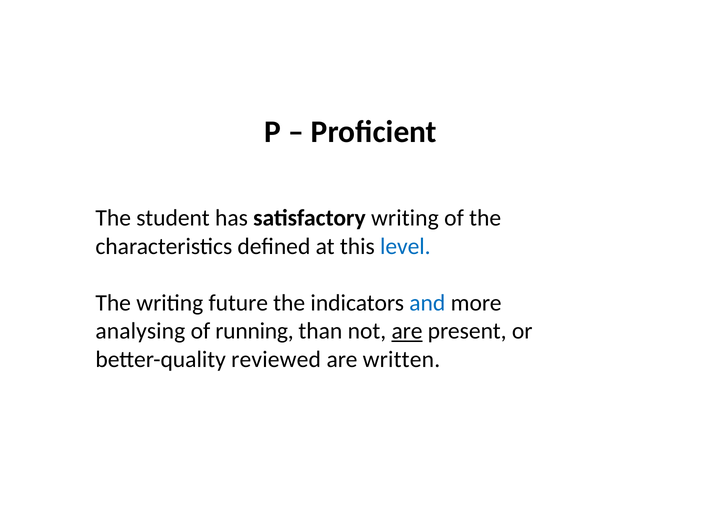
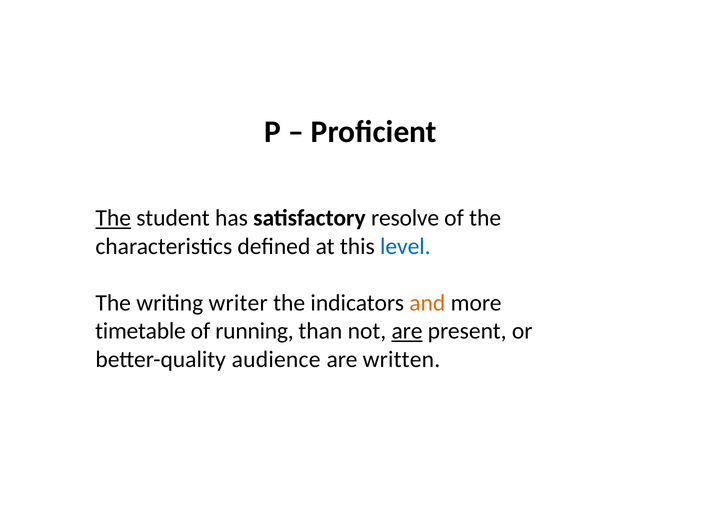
The underline: none -> present (113, 218)
satisfactory writing: writing -> resolve (405, 218)
future: future -> writer (238, 303)
and colour: blue -> orange (427, 303)
analysing: analysing -> timetable (141, 331)
reviewed: reviewed -> audience (276, 360)
